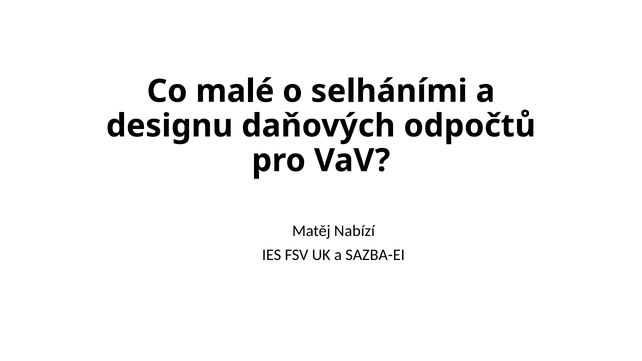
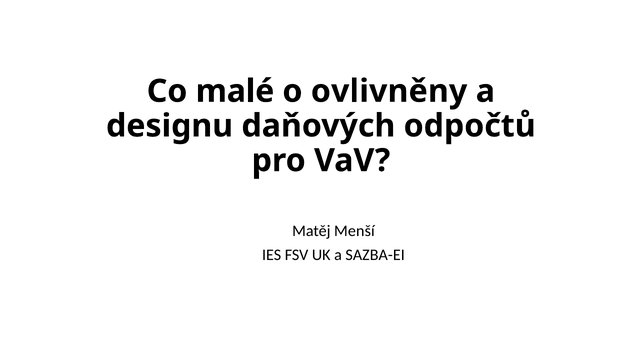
selháními: selháními -> ovlivněny (389, 91)
Nabízí: Nabízí -> Menší (354, 231)
